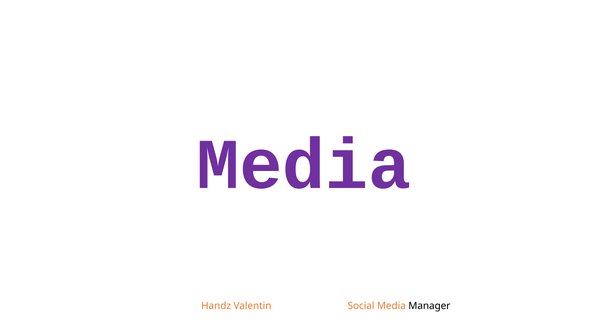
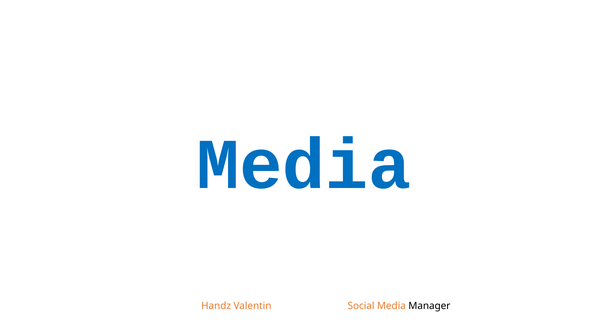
Media colour: purple -> blue (304, 164)
